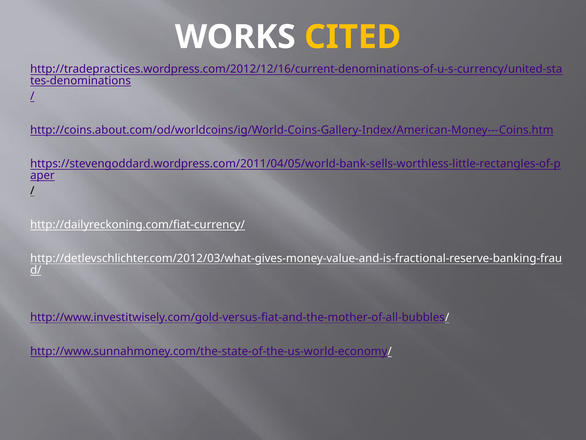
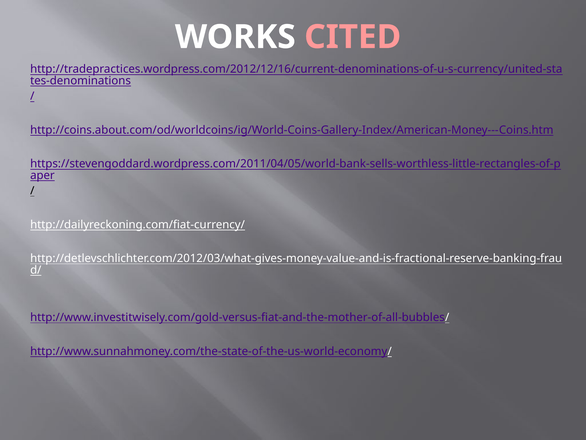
CITED colour: yellow -> pink (353, 37)
